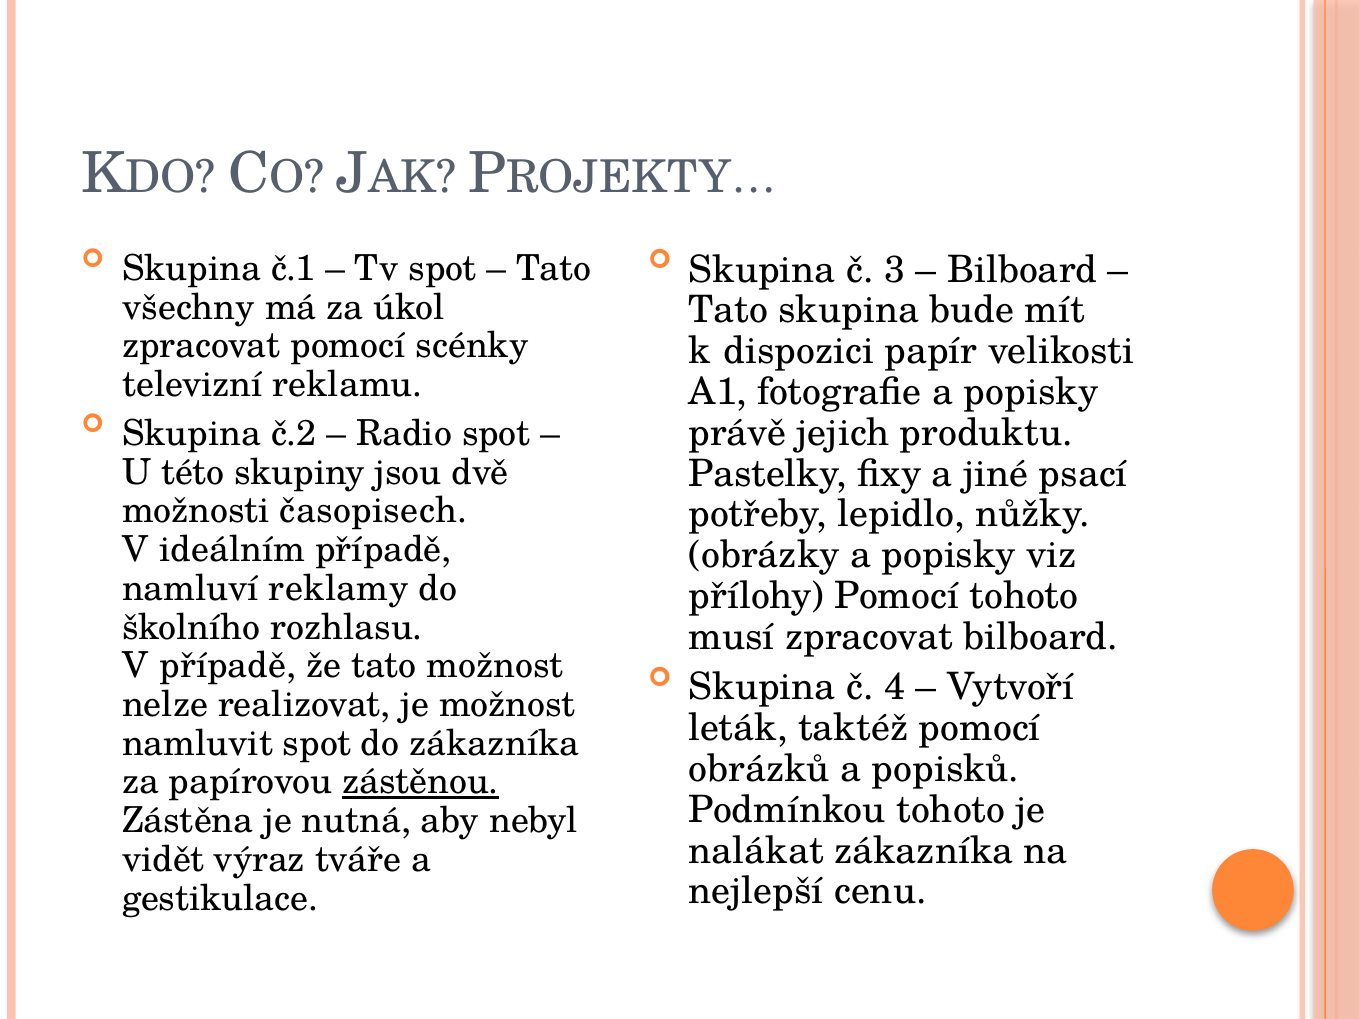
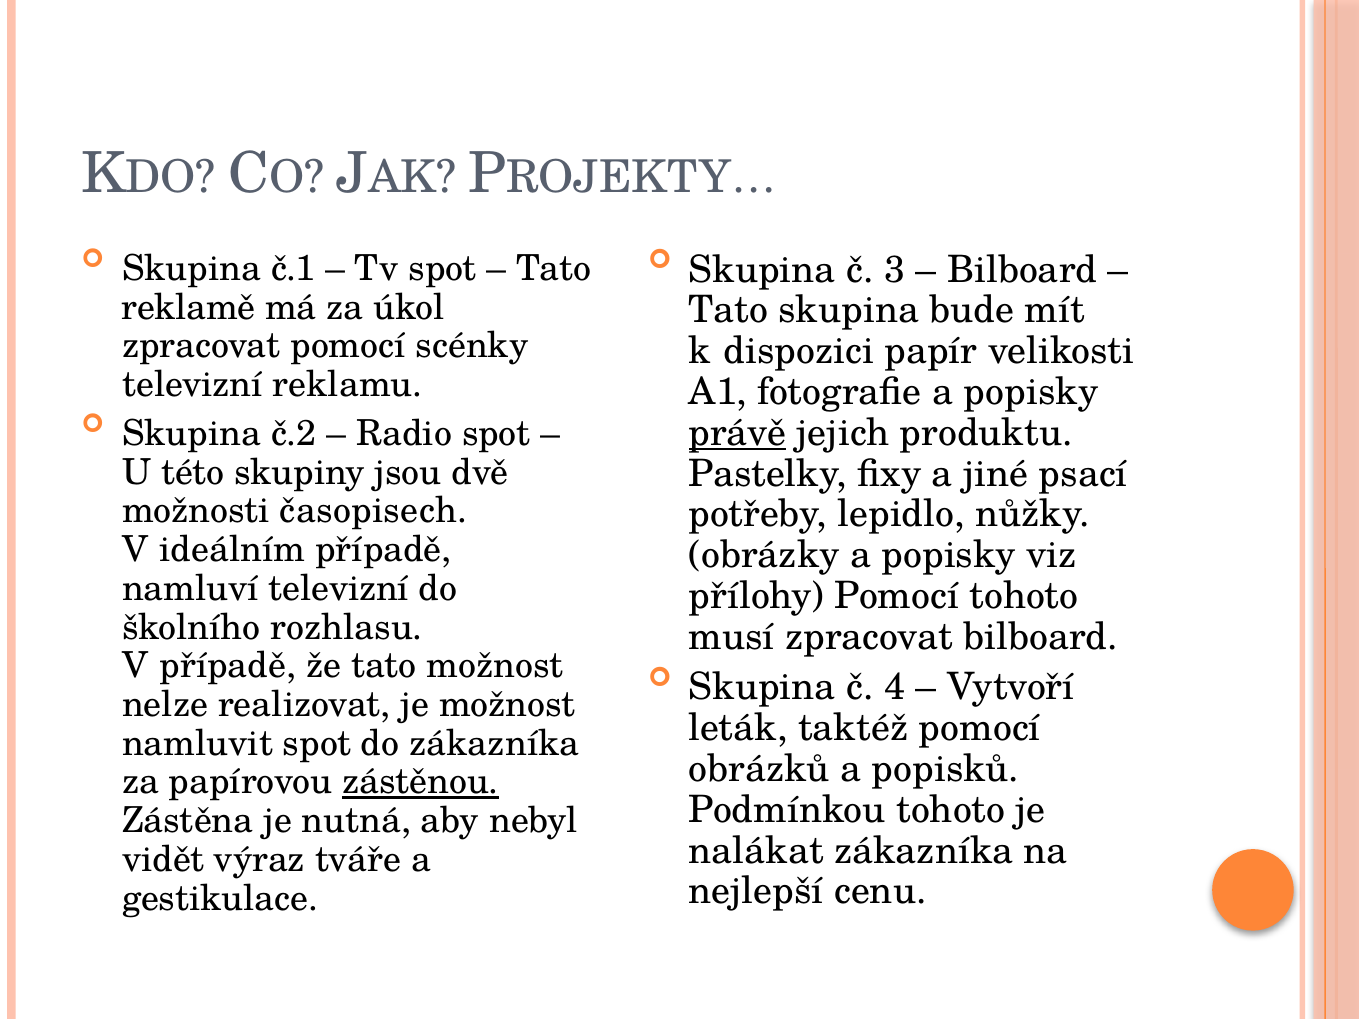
všechny: všechny -> reklamě (189, 307)
právě underline: none -> present (738, 433)
namluví reklamy: reklamy -> televizní (339, 589)
